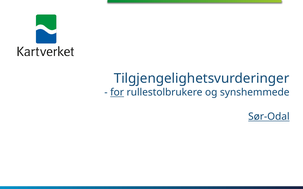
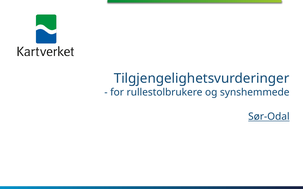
for underline: present -> none (117, 93)
